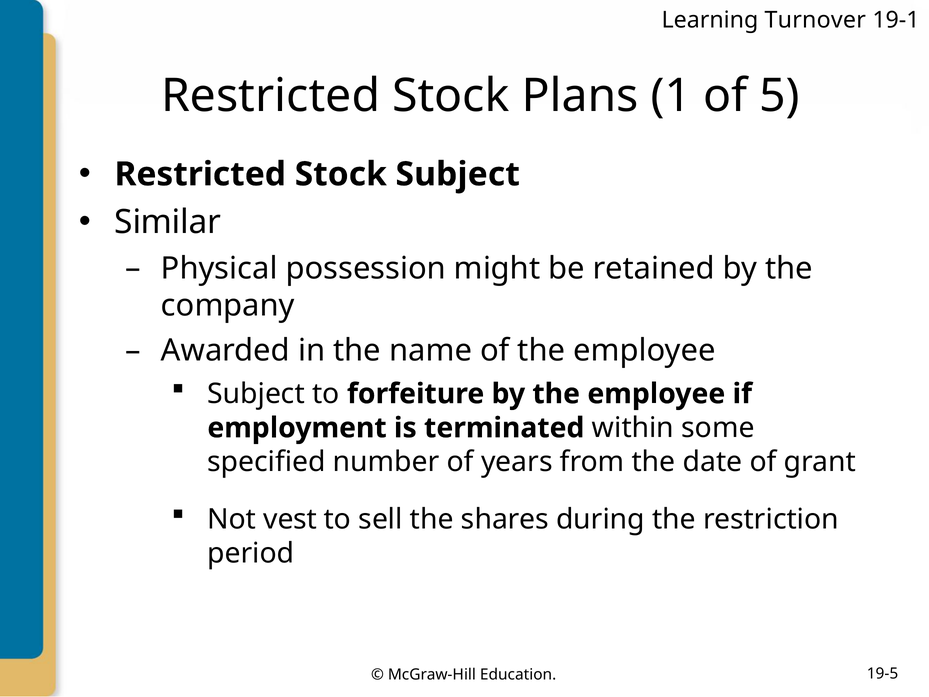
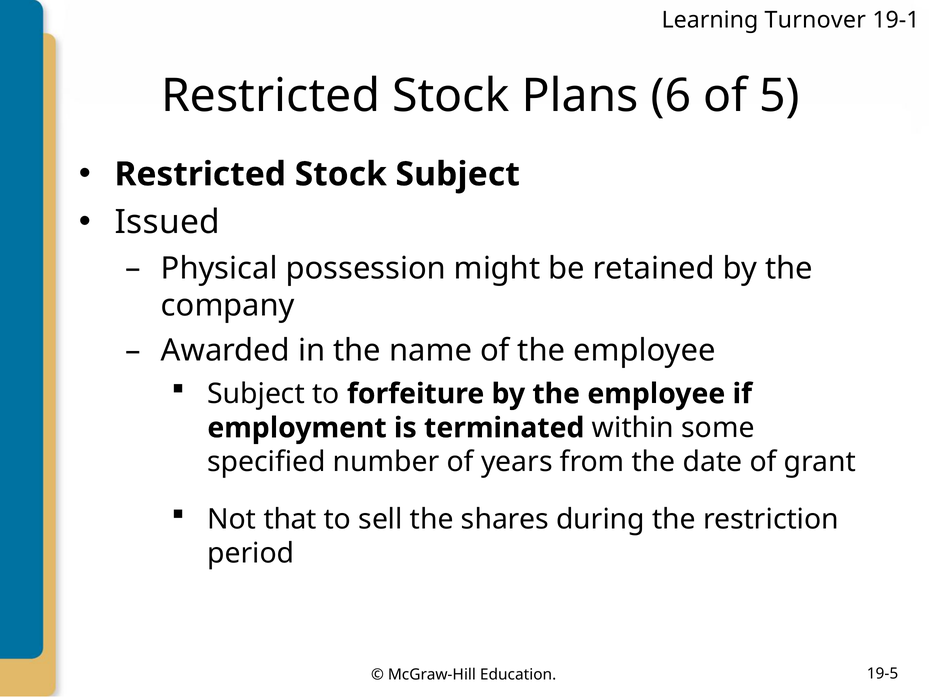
1: 1 -> 6 (671, 96)
Similar: Similar -> Issued (167, 222)
vest: vest -> that (290, 519)
